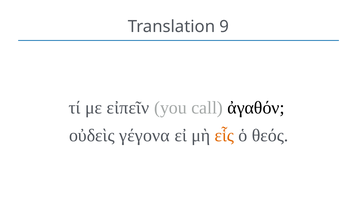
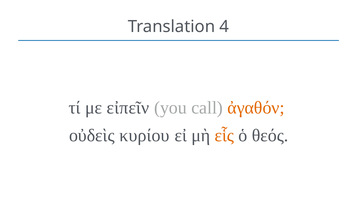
9: 9 -> 4 (224, 27)
ἀγαθόν colour: black -> orange (256, 108)
γέγονα: γέγονα -> κυρίου (144, 135)
